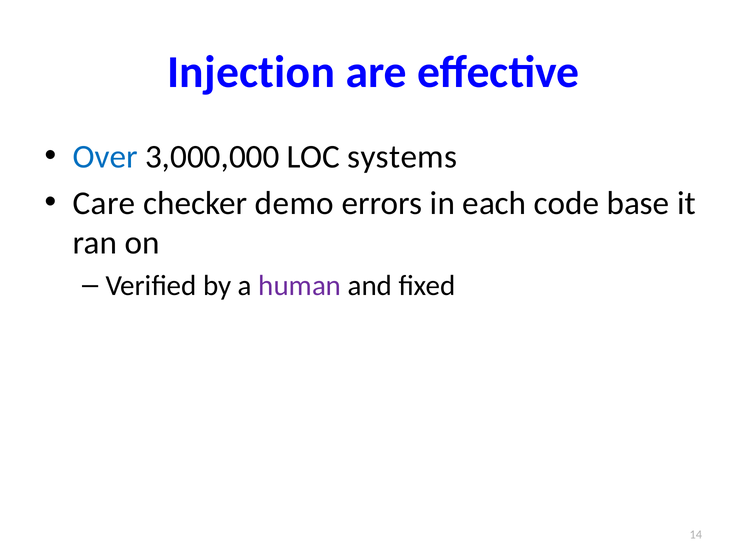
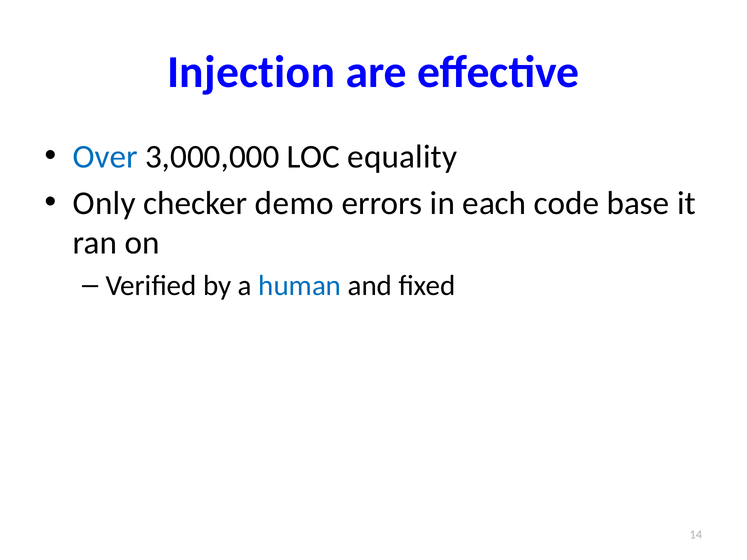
systems: systems -> equality (402, 157)
Care: Care -> Only (104, 203)
human colour: purple -> blue (300, 286)
